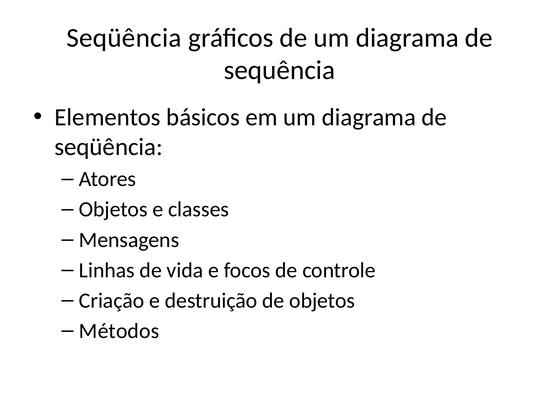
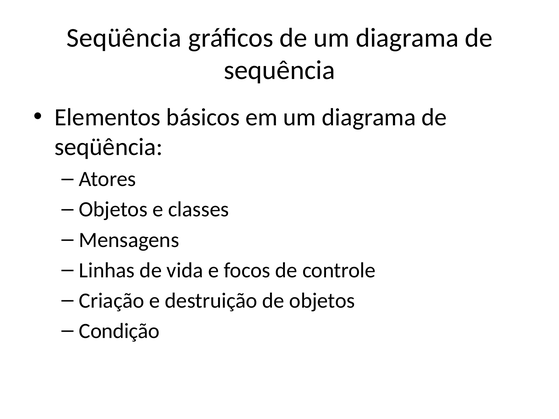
Métodos: Métodos -> Condição (119, 331)
